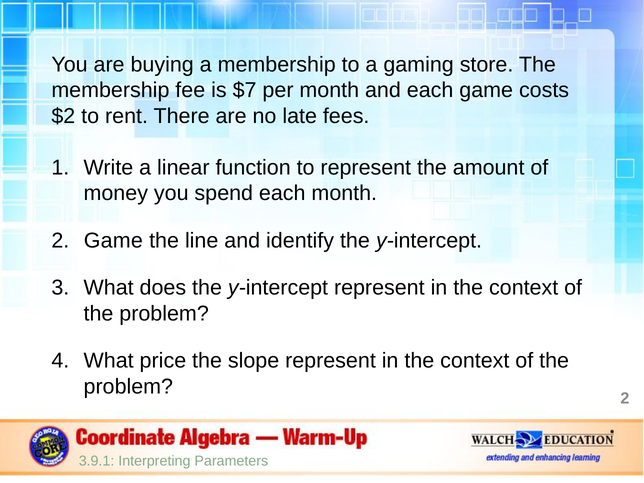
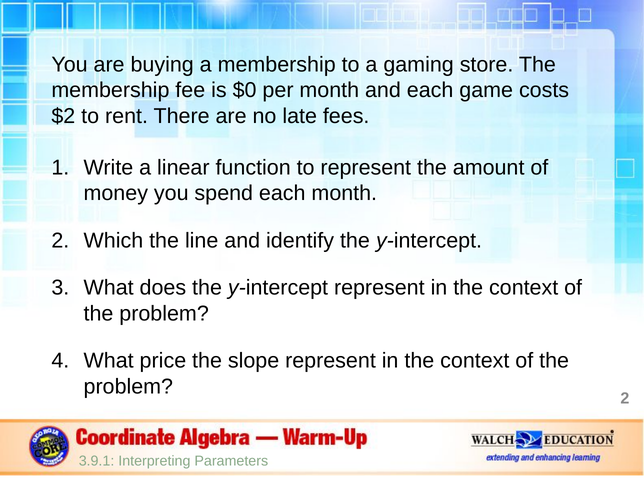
$7: $7 -> $0 (245, 90)
2 Game: Game -> Which (113, 241)
